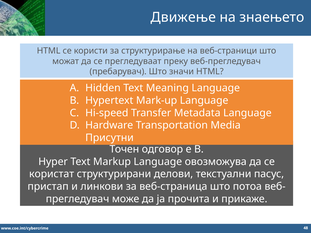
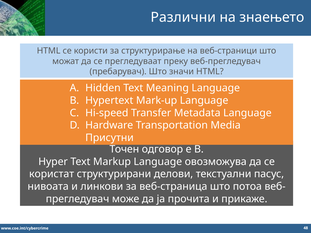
Движење: Движење -> Различни (183, 17)
пристап: пристап -> нивоата (48, 187)
